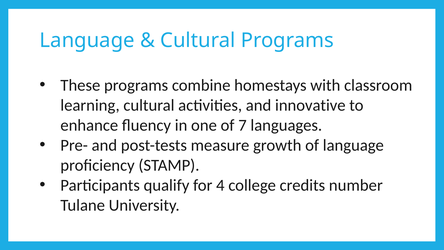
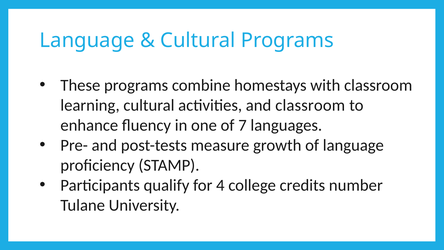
and innovative: innovative -> classroom (310, 105)
